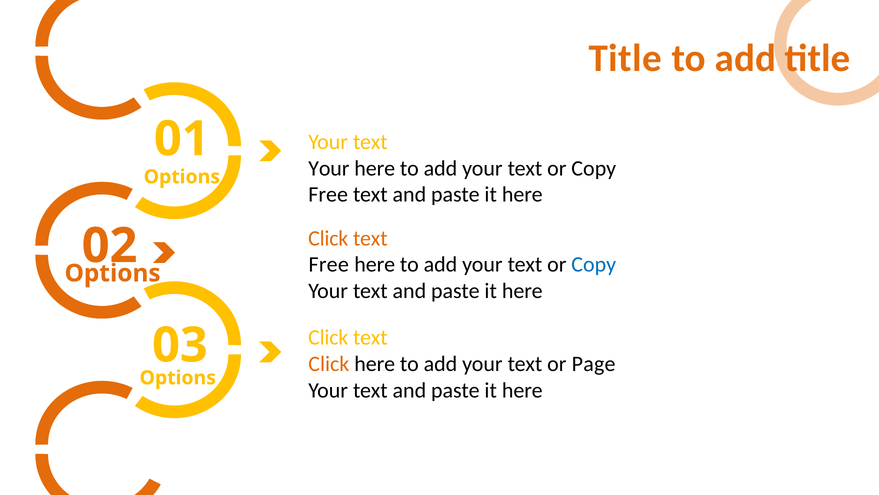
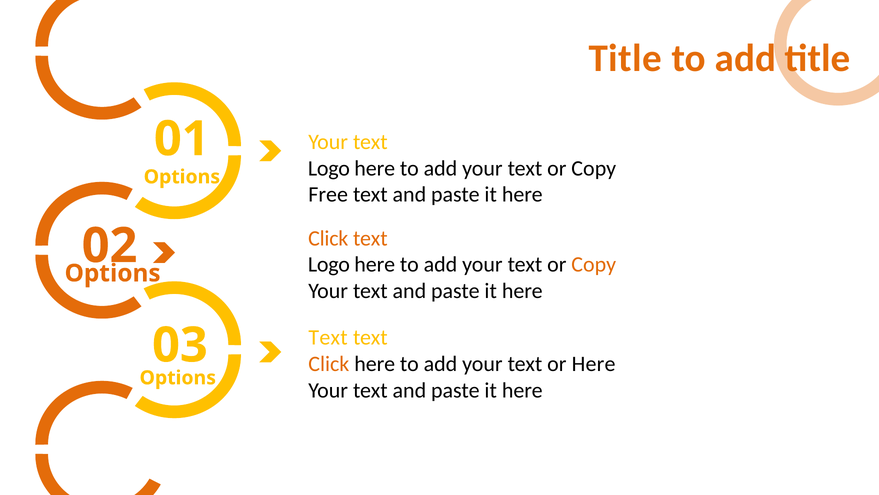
Your: Your -> Logo (329, 168)
Free: Free -> Logo (329, 264)
Copy colour: blue -> orange (594, 264)
Click: Click -> Text (328, 337)
or Page: Page -> Here (594, 364)
